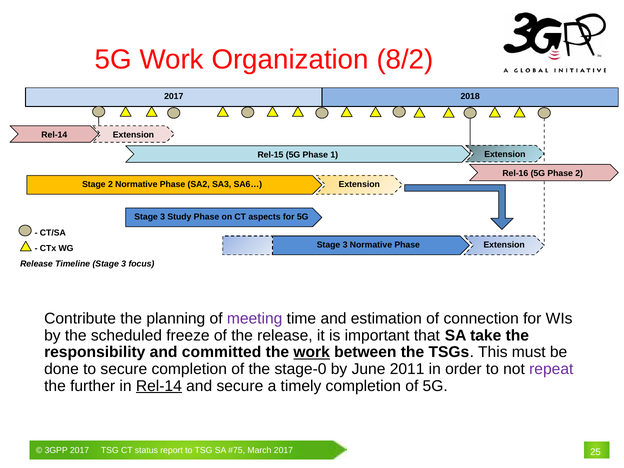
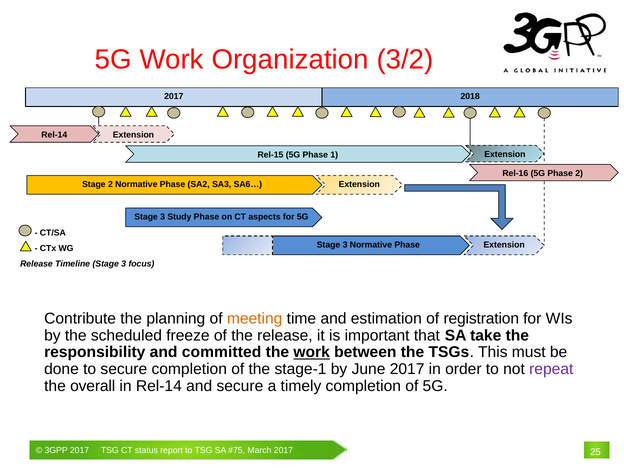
8/2: 8/2 -> 3/2 (405, 60)
meeting colour: purple -> orange (255, 319)
connection: connection -> registration (481, 319)
stage-0: stage-0 -> stage-1 (301, 369)
June 2011: 2011 -> 2017 (407, 369)
further: further -> overall (93, 386)
Rel-14 underline: present -> none (159, 386)
